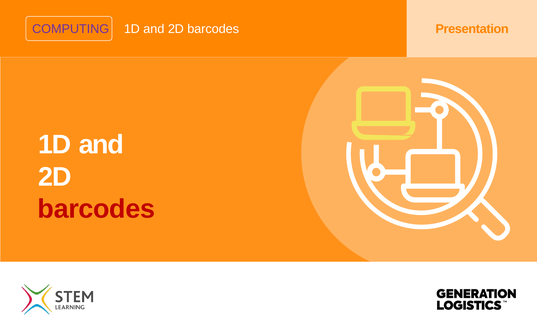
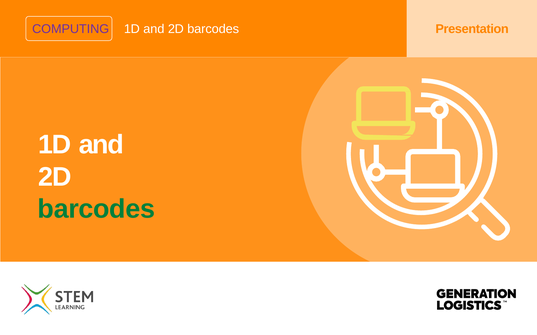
barcodes colour: red -> green (96, 209)
